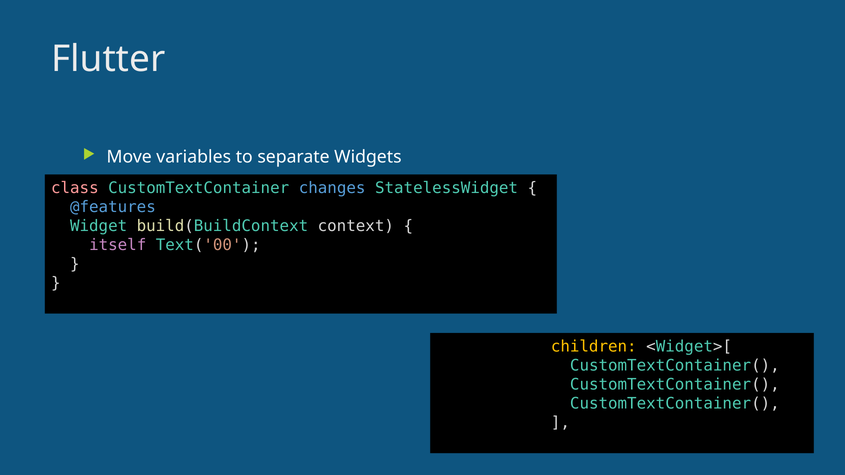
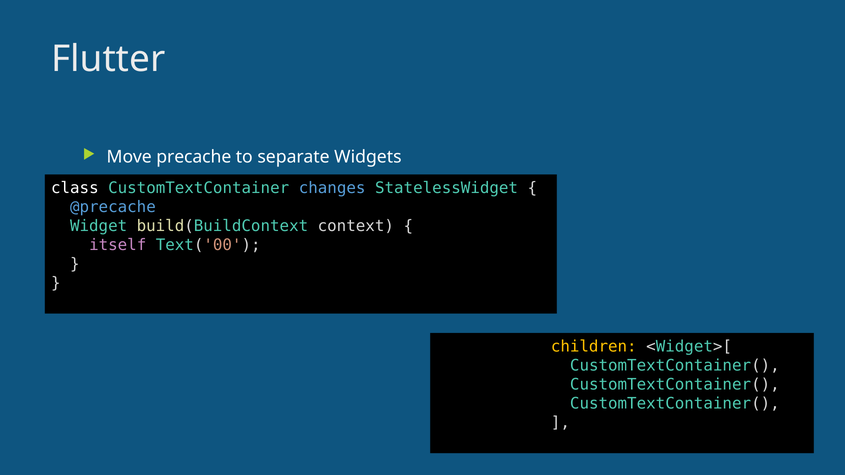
variables: variables -> precache (194, 157)
class colour: pink -> white (75, 188)
@features: @features -> @precache (113, 207)
